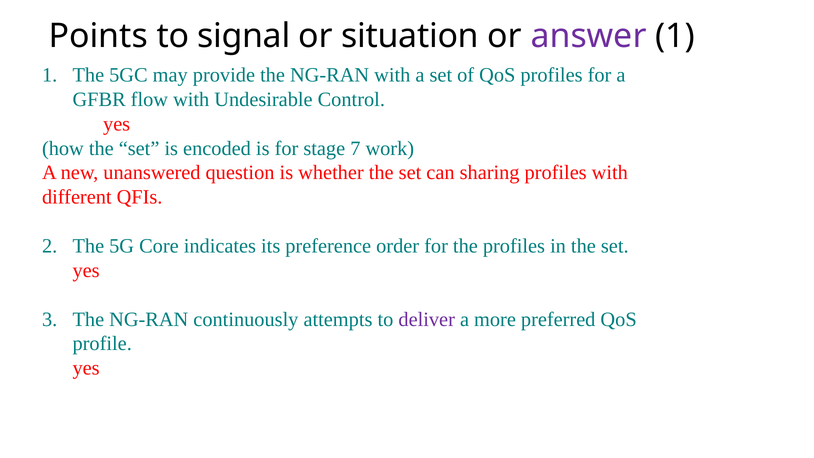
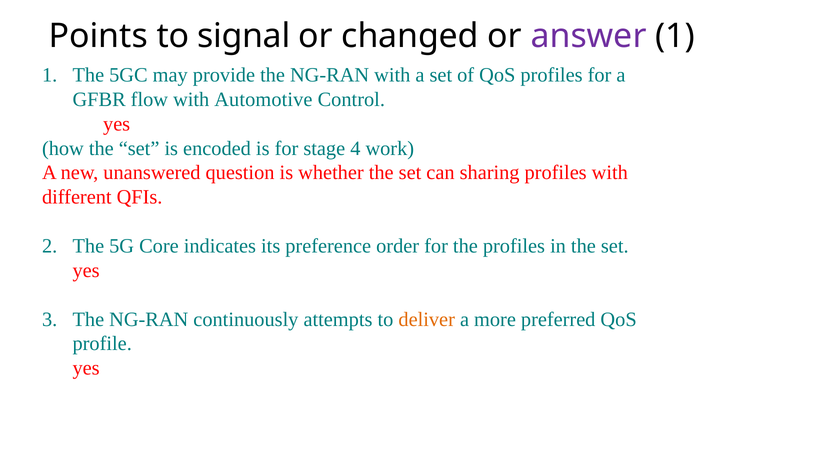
situation: situation -> changed (410, 36)
Undesirable: Undesirable -> Automotive (263, 99)
7: 7 -> 4 (355, 148)
deliver colour: purple -> orange (427, 319)
